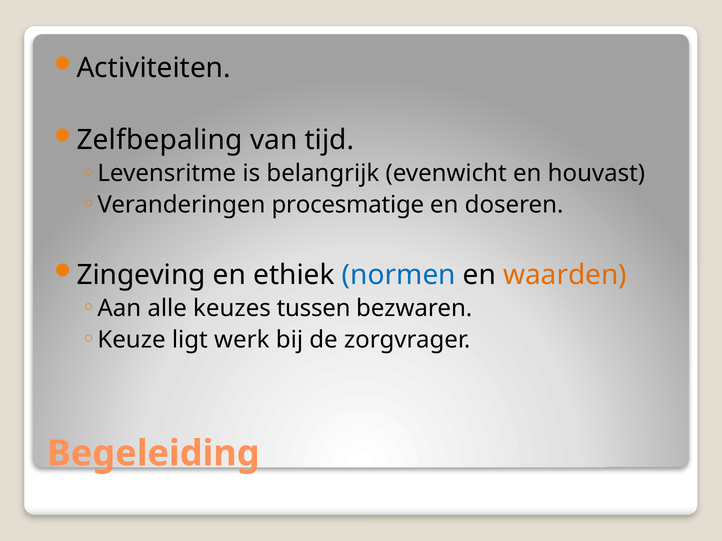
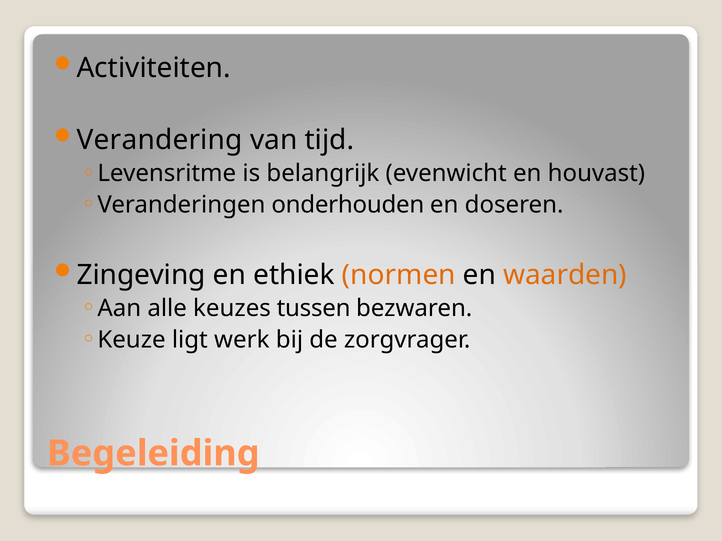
Zelfbepaling: Zelfbepaling -> Verandering (160, 140)
procesmatige: procesmatige -> onderhouden (348, 205)
normen colour: blue -> orange (399, 275)
